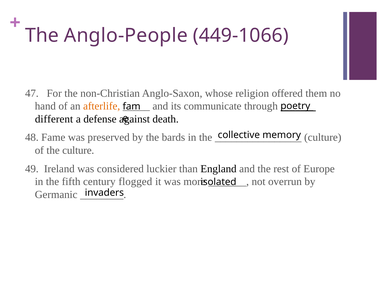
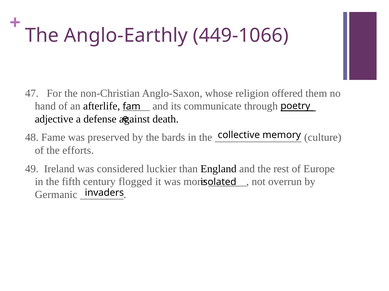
Anglo-People: Anglo-People -> Anglo-Earthly (126, 36)
afterlife colour: orange -> black (102, 106)
different: different -> adjective (54, 119)
the culture: culture -> efforts (78, 151)
